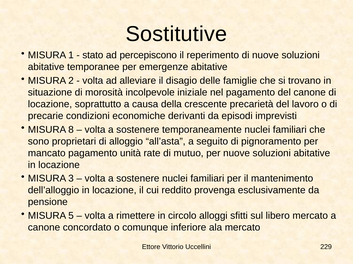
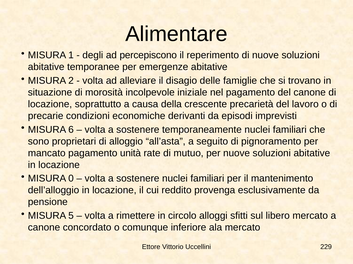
Sostitutive: Sostitutive -> Alimentare (176, 34)
stato: stato -> degli (93, 55)
8: 8 -> 6 (71, 130)
3: 3 -> 0 (71, 179)
